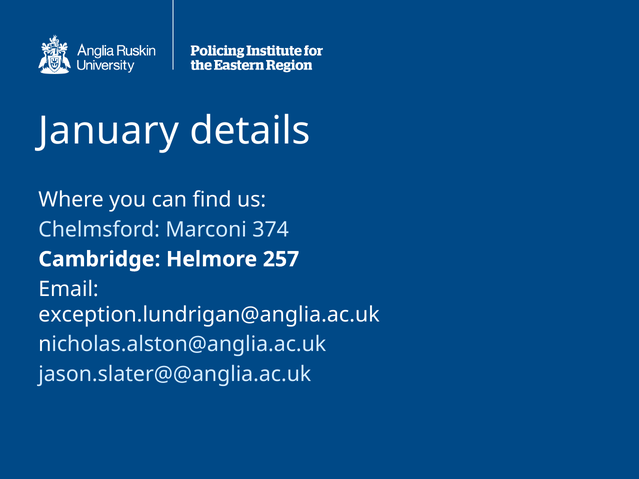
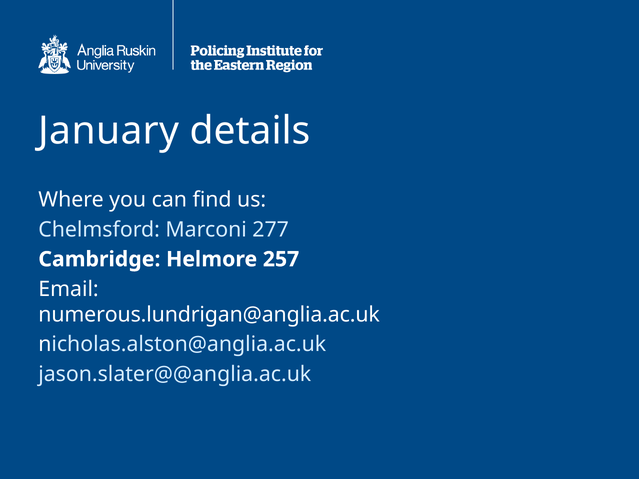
374: 374 -> 277 (271, 230)
exception.lundrigan@anglia.ac.uk: exception.lundrigan@anglia.ac.uk -> numerous.lundrigan@anglia.ac.uk (209, 315)
